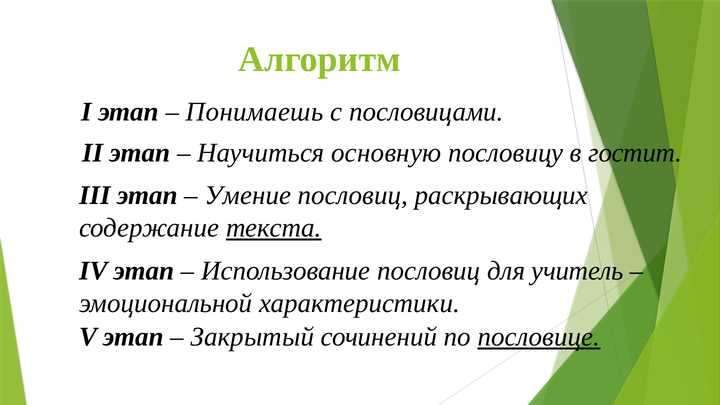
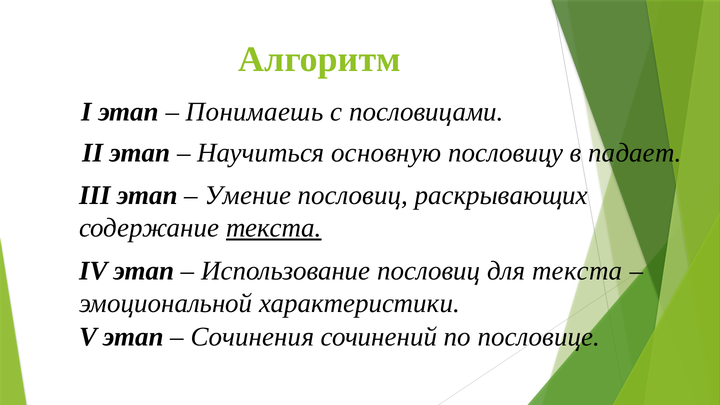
гостит: гостит -> падает (635, 153)
для учитель: учитель -> текста (577, 271)
Закрытый: Закрытый -> Сочинения (252, 337)
пословице underline: present -> none (539, 337)
